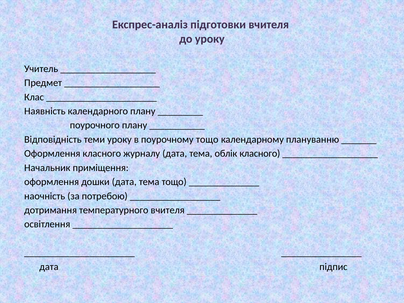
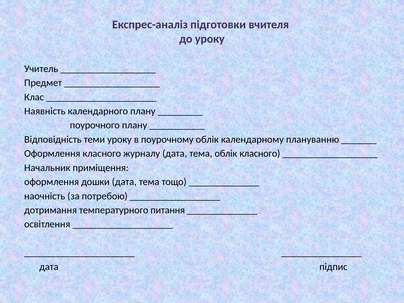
поурочному тощо: тощо -> облік (207, 139)
температурного вчителя: вчителя -> питання (168, 210)
